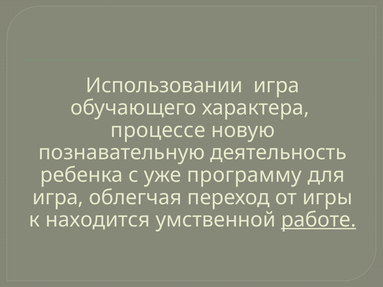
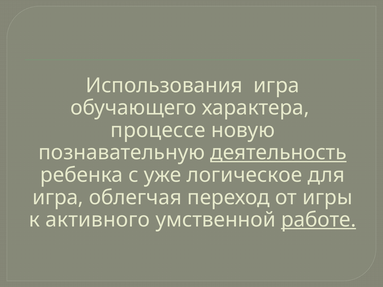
Использовании: Использовании -> Использования (164, 86)
деятельность underline: none -> present (278, 153)
программу: программу -> логическое (244, 175)
находится: находится -> активного (98, 220)
